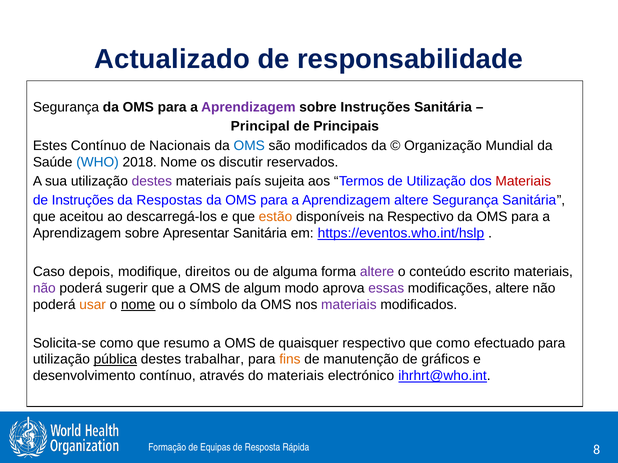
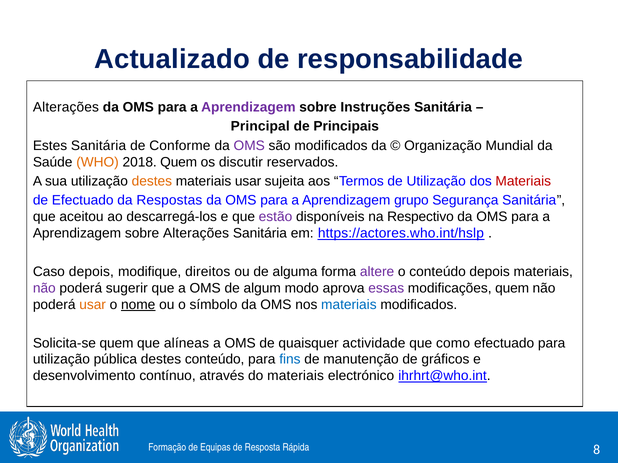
Segurança: Segurança -> Alterações (66, 107)
Estes Contínuo: Contínuo -> Sanitária (99, 146)
Nacionais: Nacionais -> Conforme (180, 146)
OMS colour: blue -> purple (249, 146)
WHO colour: blue -> orange (98, 162)
2018 Nome: Nome -> Quem (179, 162)
destes colour: purple -> orange (152, 181)
materiais país: país -> usar (248, 181)
de Instruções: Instruções -> Efectuado (83, 201)
Aprendizagem altere: altere -> grupo (411, 201)
estão colour: orange -> purple (275, 217)
sobre Apresentar: Apresentar -> Alterações (196, 234)
https://eventos.who.int/hslp: https://eventos.who.int/hslp -> https://actores.who.int/hslp (401, 234)
conteúdo escrito: escrito -> depois (490, 272)
modificações altere: altere -> quem (512, 288)
materiais colour: purple -> blue (349, 305)
Solicita-se como: como -> quem (117, 343)
resumo: resumo -> alíneas (186, 343)
quaisquer respectivo: respectivo -> actividade (374, 343)
pública underline: present -> none (115, 360)
destes trabalhar: trabalhar -> conteúdo (215, 360)
fins colour: orange -> blue (290, 360)
